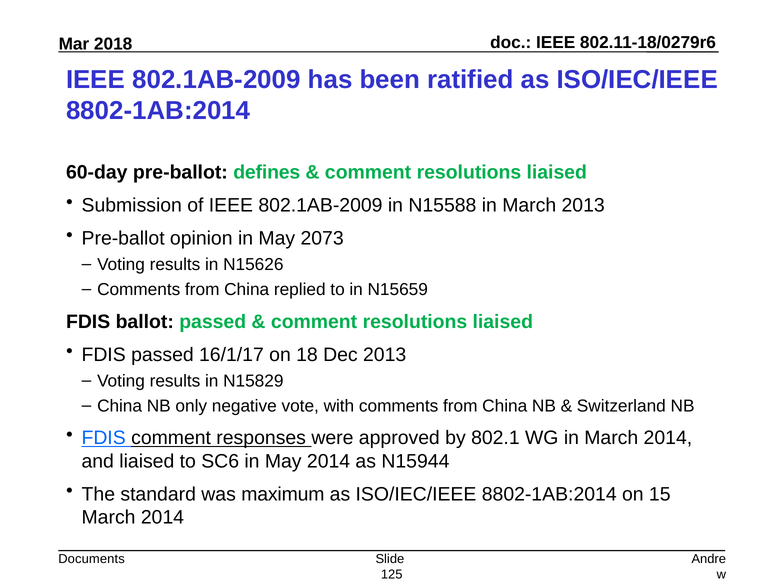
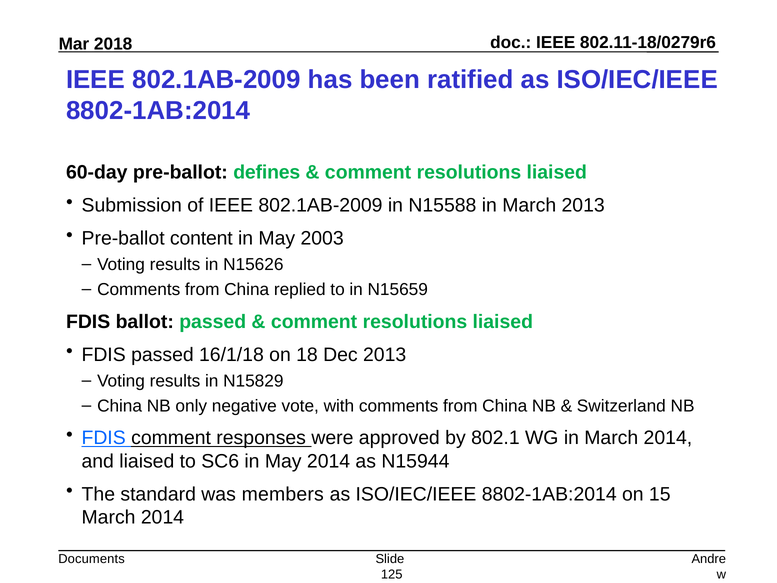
opinion: opinion -> content (201, 238)
2073: 2073 -> 2003 (322, 238)
16/1/17: 16/1/17 -> 16/1/18 (231, 355)
maximum: maximum -> members (283, 494)
